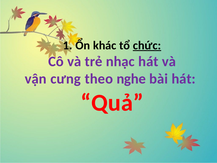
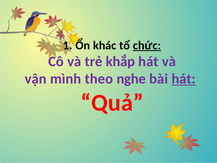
nhạc: nhạc -> khắp (120, 61)
cưng: cưng -> mình (66, 79)
hát underline: none -> present (184, 79)
